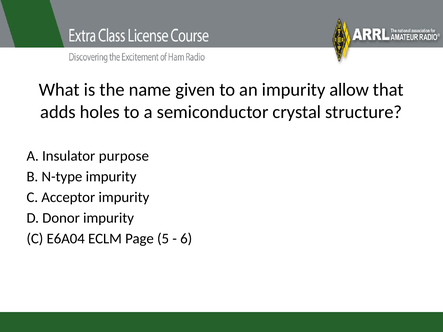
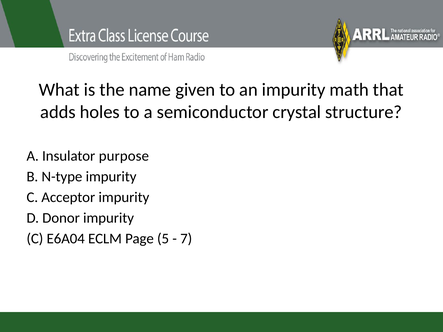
allow: allow -> math (349, 90)
6: 6 -> 7 (186, 239)
